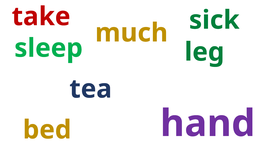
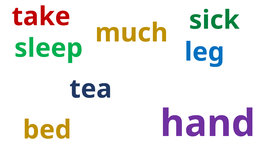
leg colour: green -> blue (204, 52)
